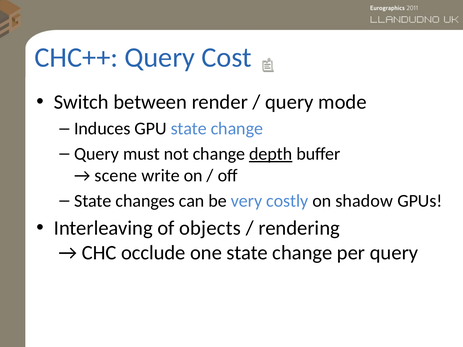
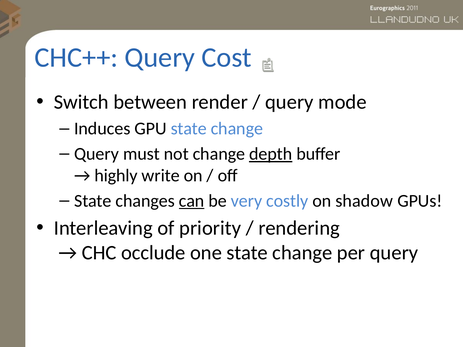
scene: scene -> highly (116, 176)
can underline: none -> present (192, 201)
objects: objects -> priority (210, 228)
